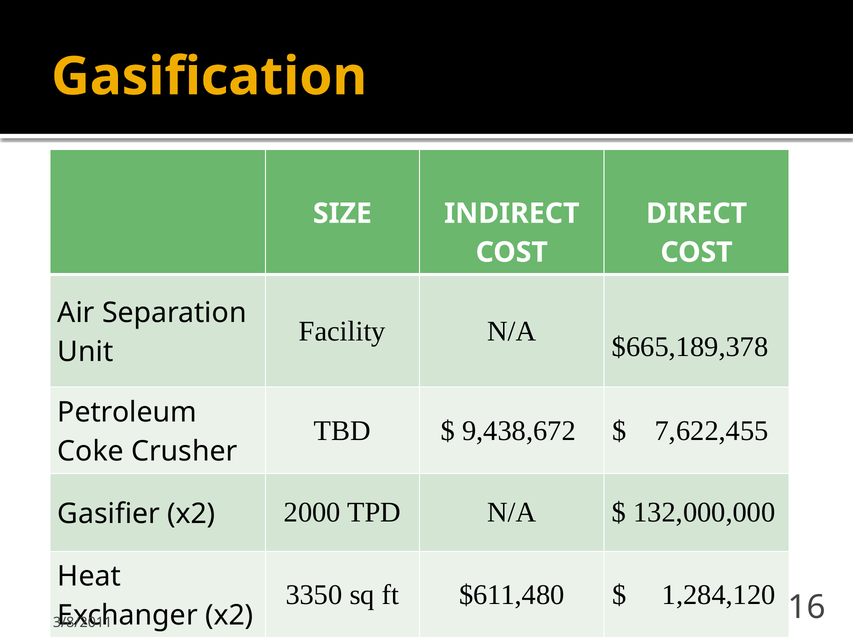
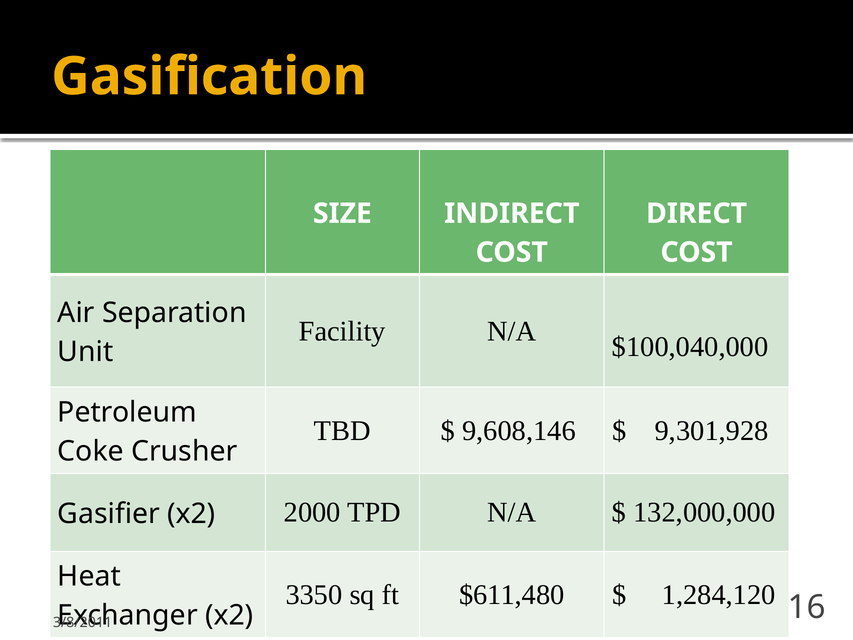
$665,189,378: $665,189,378 -> $100,040,000 (690, 347)
9,438,672: 9,438,672 -> 9,608,146 (519, 431)
7,622,455: 7,622,455 -> 9,301,928 (712, 431)
